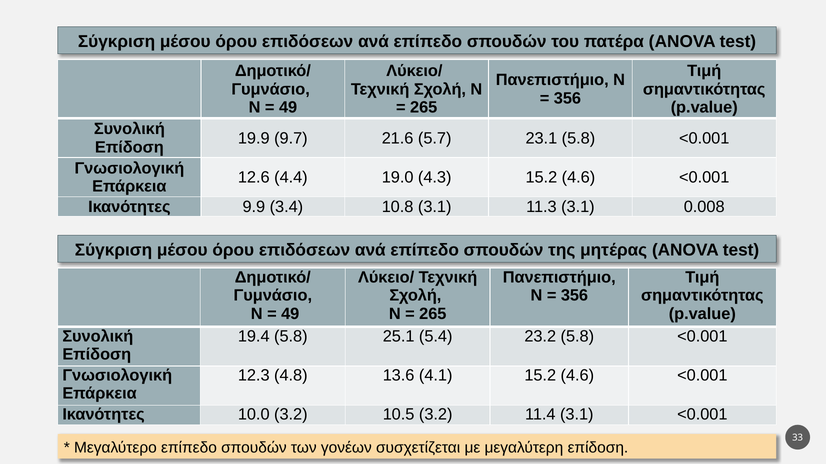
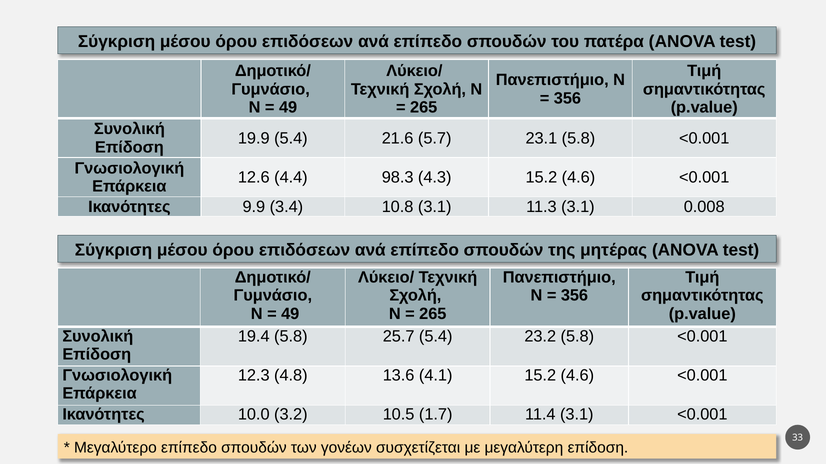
19.9 9.7: 9.7 -> 5.4 (291, 138)
19.0: 19.0 -> 98.3 (398, 178)
25.1: 25.1 -> 25.7 (399, 337)
10.5 3.2: 3.2 -> 1.7 (436, 415)
